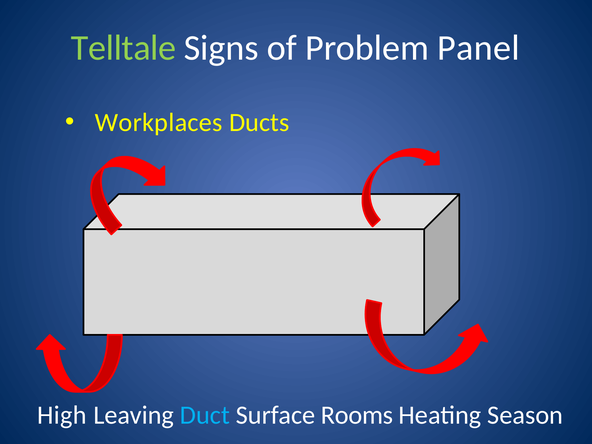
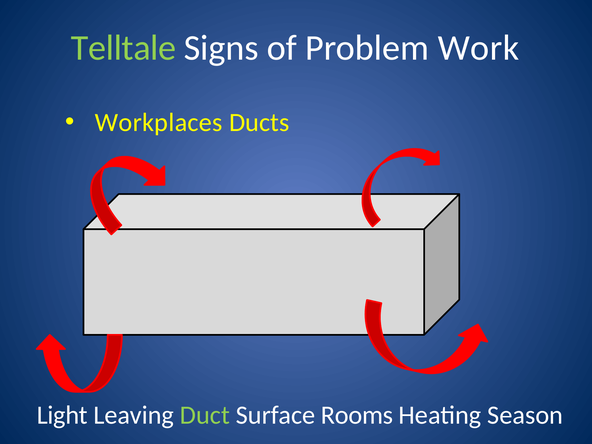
Panel: Panel -> Work (478, 48)
High: High -> Light (62, 415)
Duct colour: light blue -> light green (205, 415)
